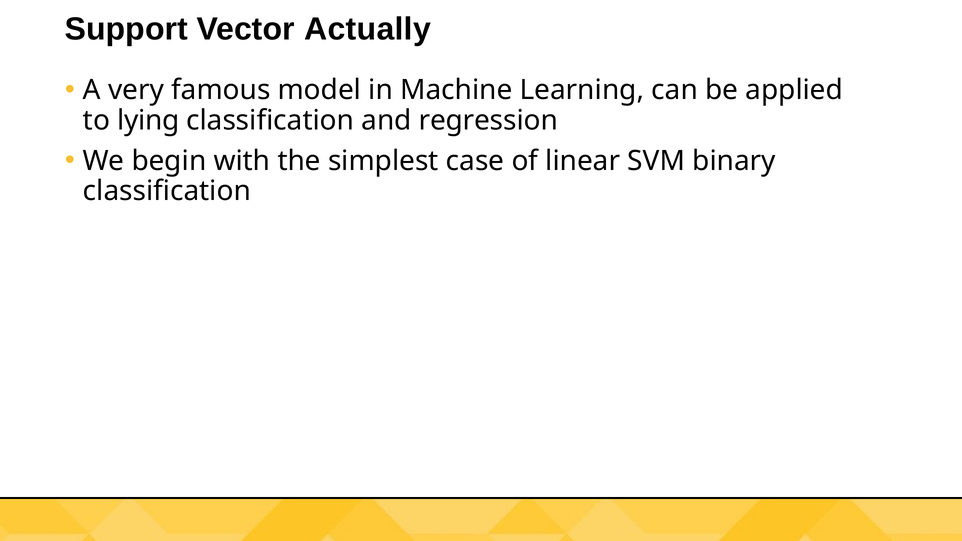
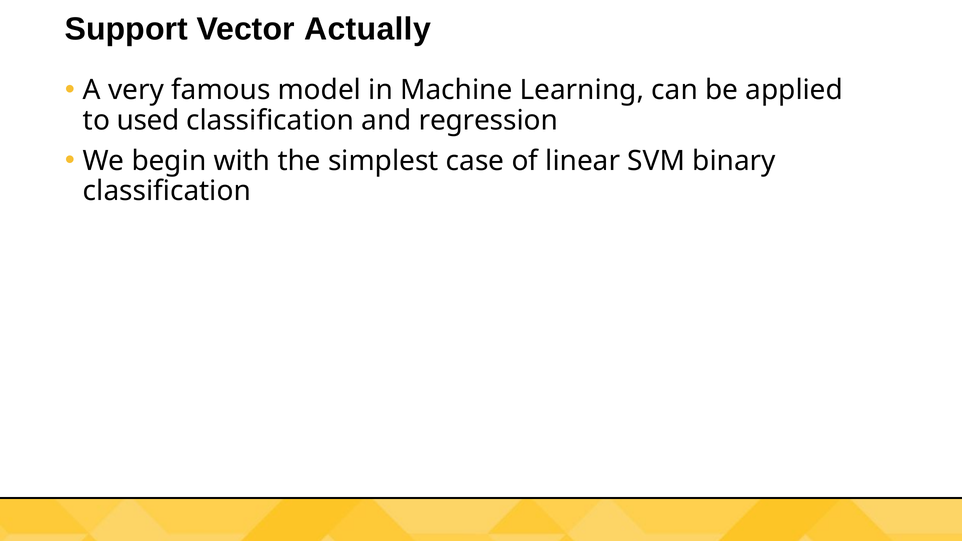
lying: lying -> used (148, 120)
